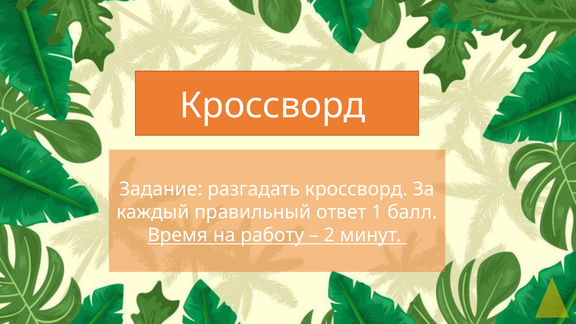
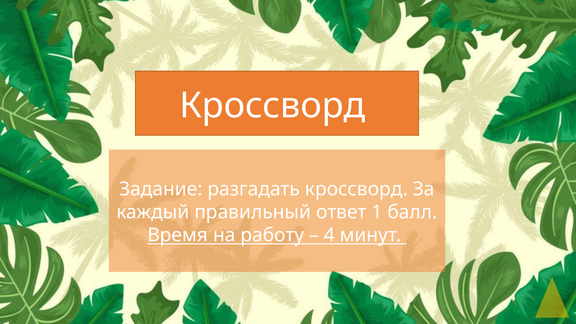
2: 2 -> 4 (329, 235)
